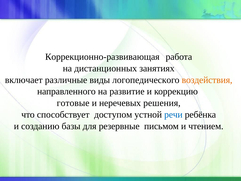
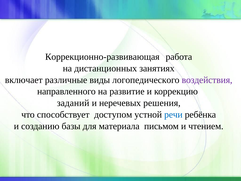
воздействия colour: orange -> purple (207, 80)
готовые: готовые -> заданий (73, 103)
резервные: резервные -> материала (119, 126)
